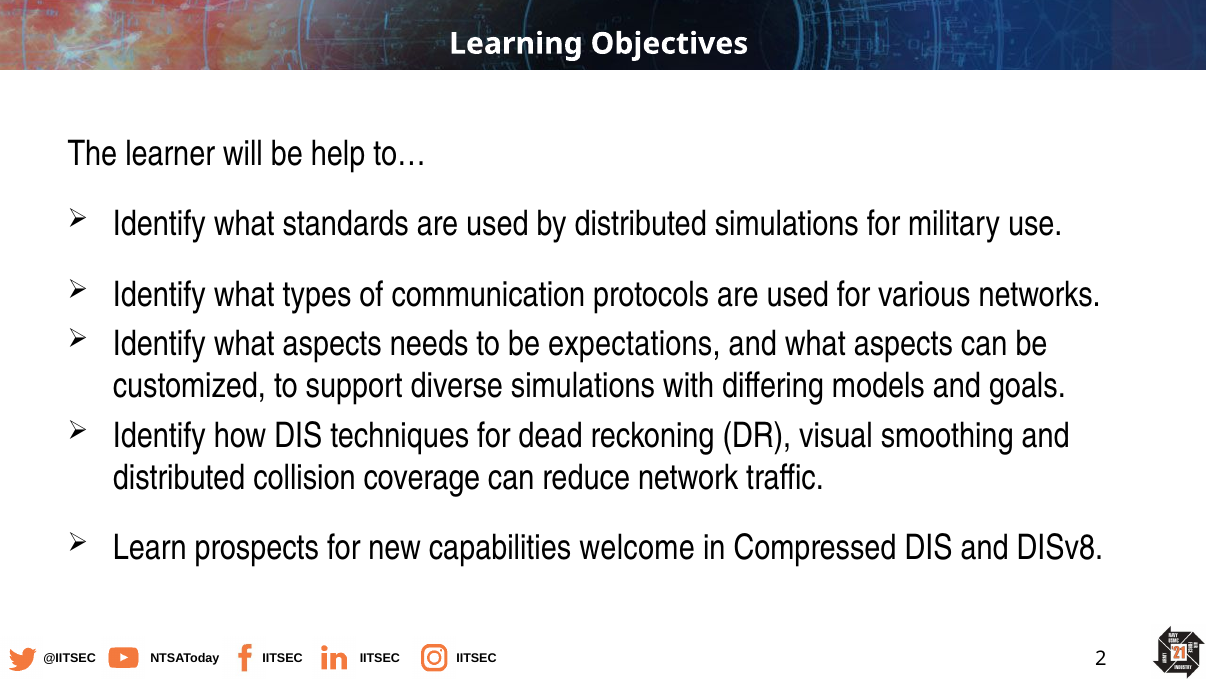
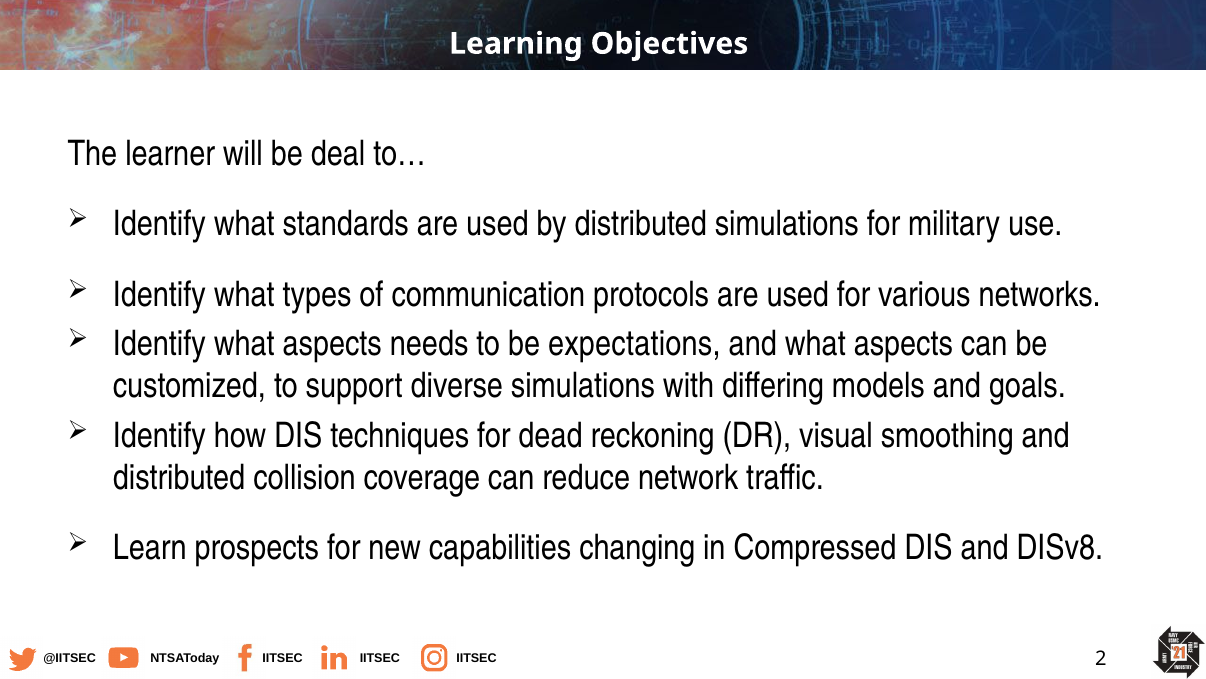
help: help -> deal (338, 153)
welcome: welcome -> changing (637, 548)
